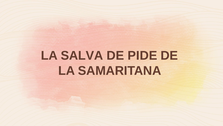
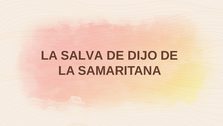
PIDE: PIDE -> DIJO (142, 55)
